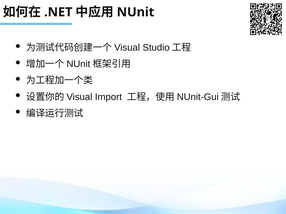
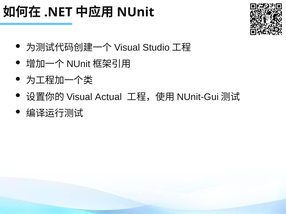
Import: Import -> Actual (108, 97)
